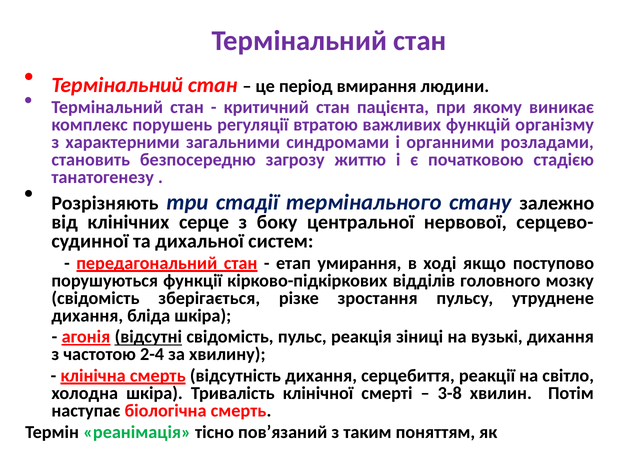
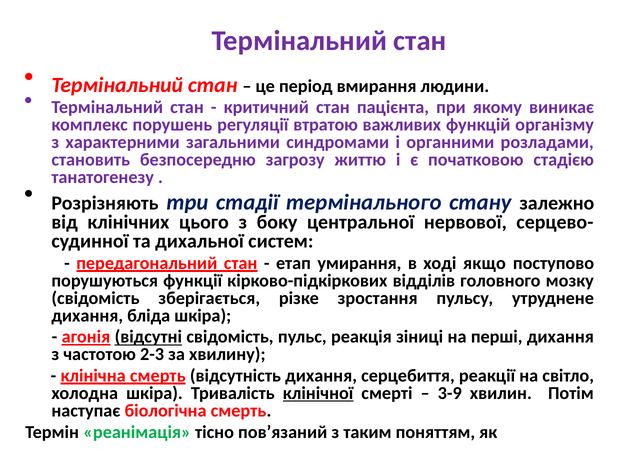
серце: серце -> цього (204, 223)
вузькі: вузькі -> перші (497, 338)
2-4: 2-4 -> 2-3 (152, 355)
клінічної underline: none -> present (318, 394)
3-8: 3-8 -> 3-9 (450, 394)
